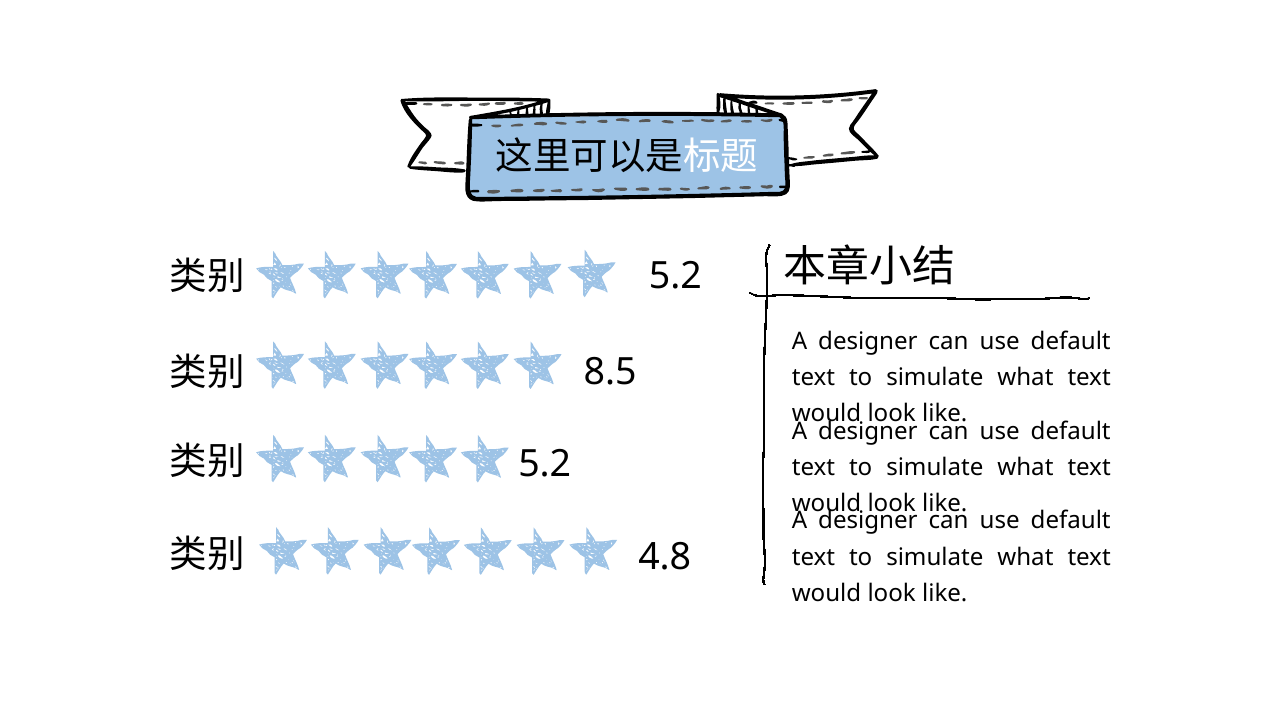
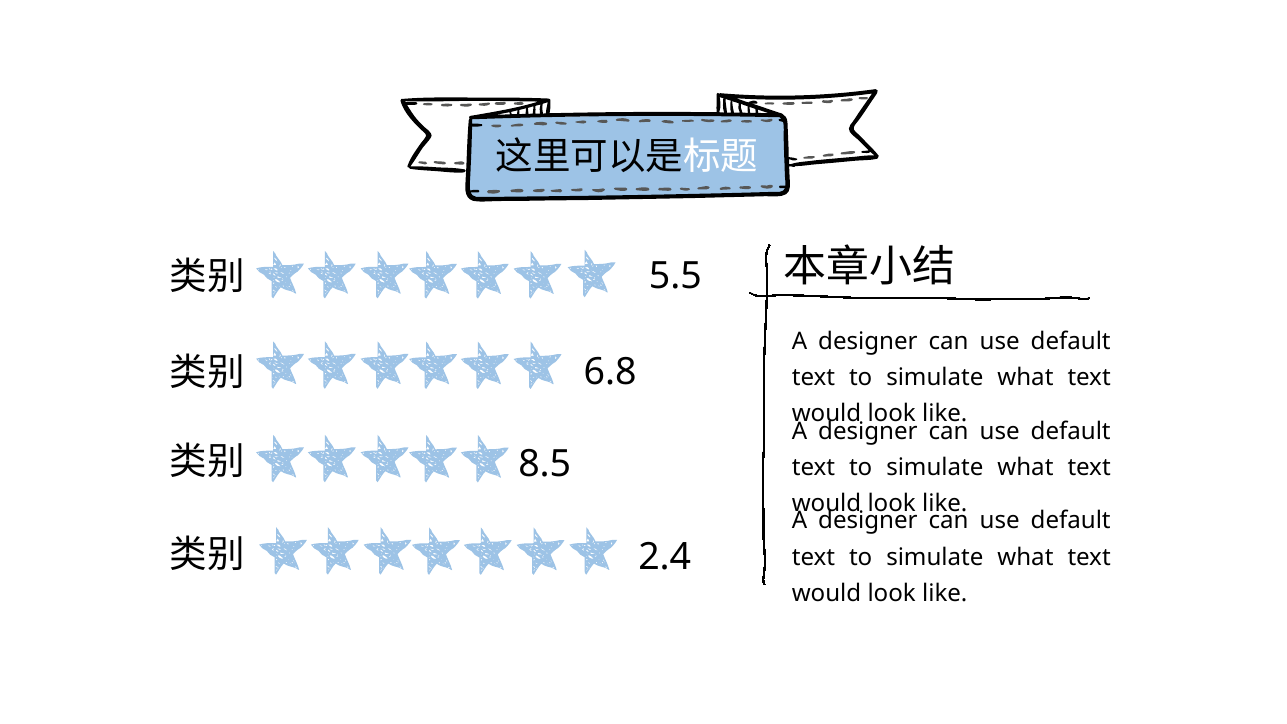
5.2: 5.2 -> 5.5 (675, 276)
8.5: 8.5 -> 6.8 (610, 372)
5.2: 5.2 -> 8.5 (545, 464)
4.8: 4.8 -> 2.4 (665, 557)
